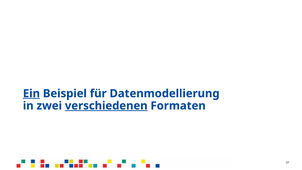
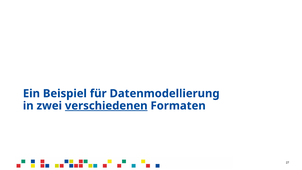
Ein underline: present -> none (31, 93)
